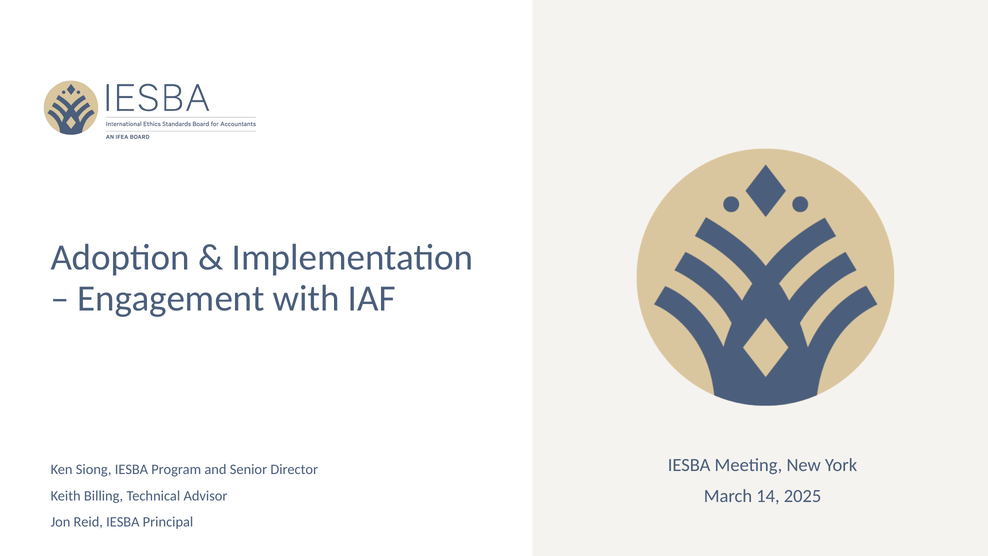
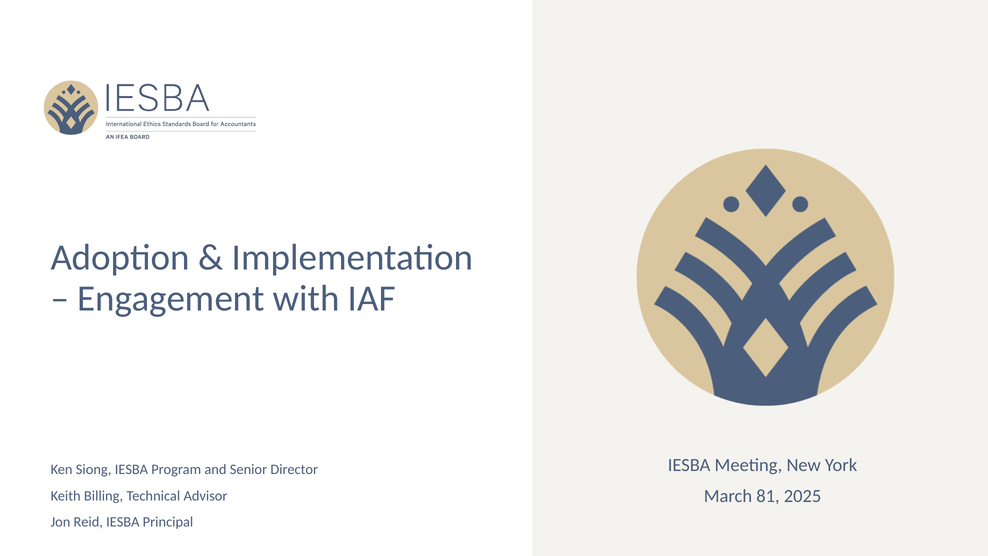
14: 14 -> 81 (768, 496)
